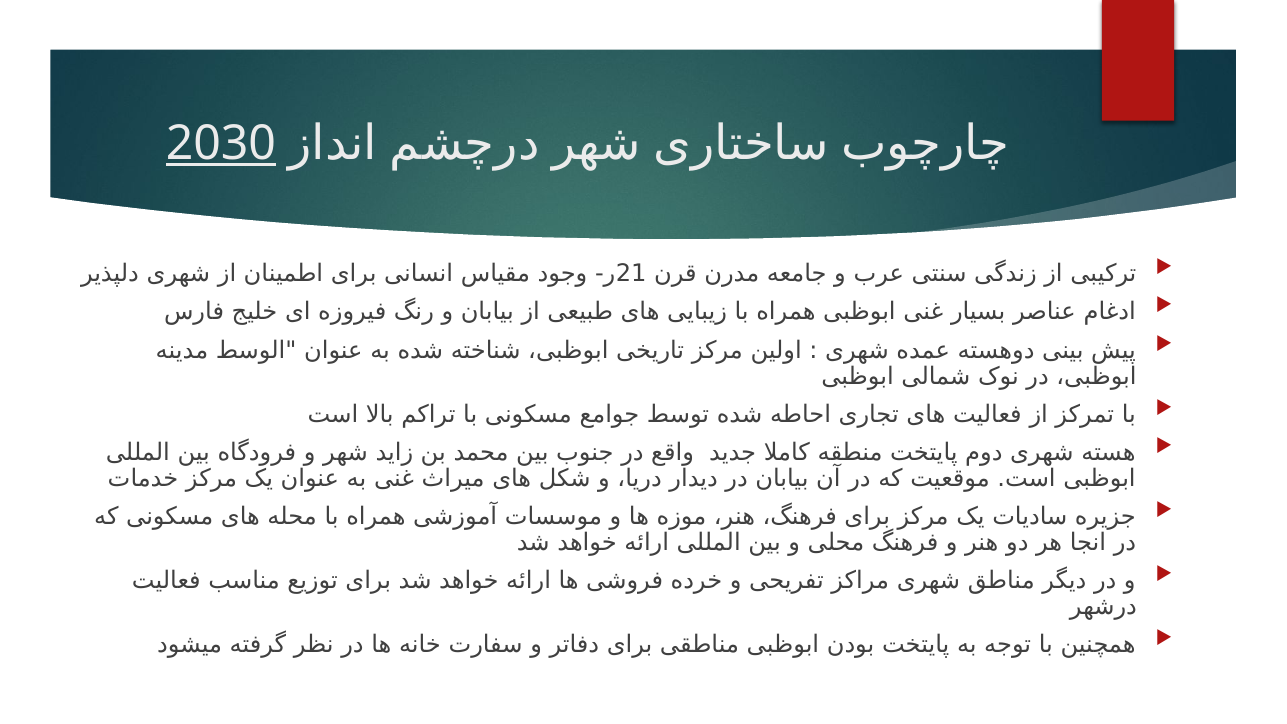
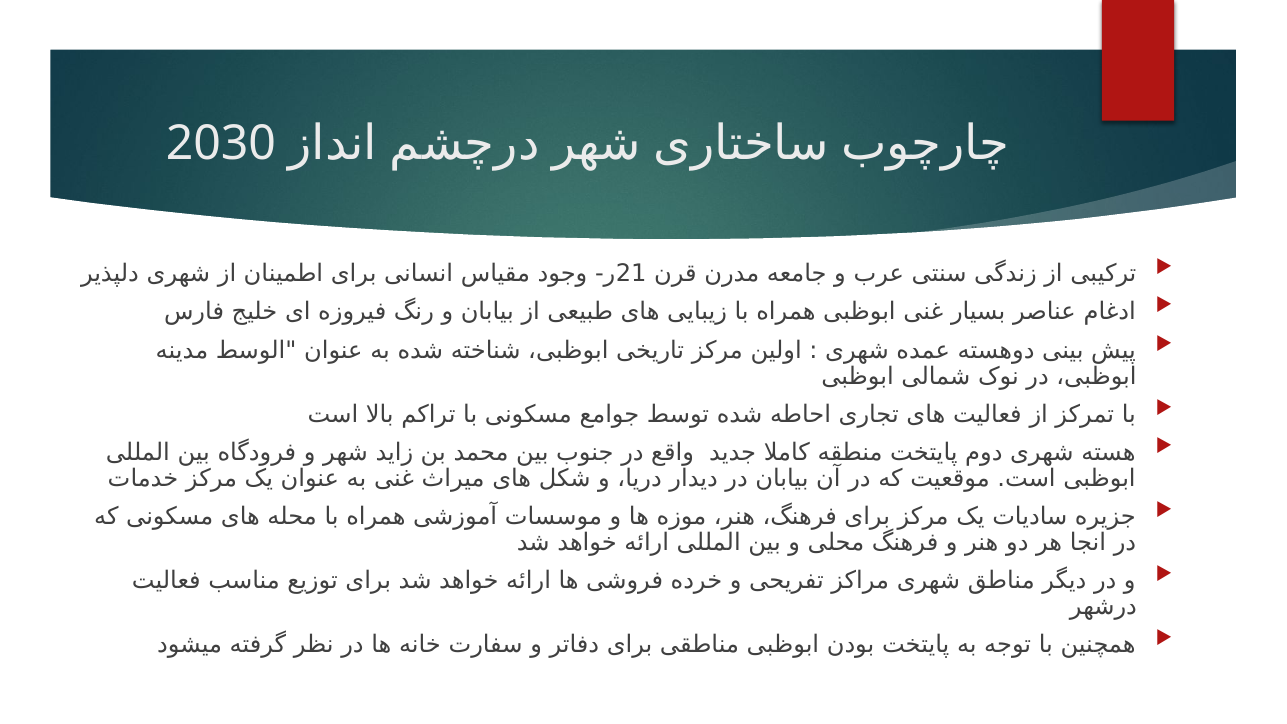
2030 underline: present -> none (221, 143)
